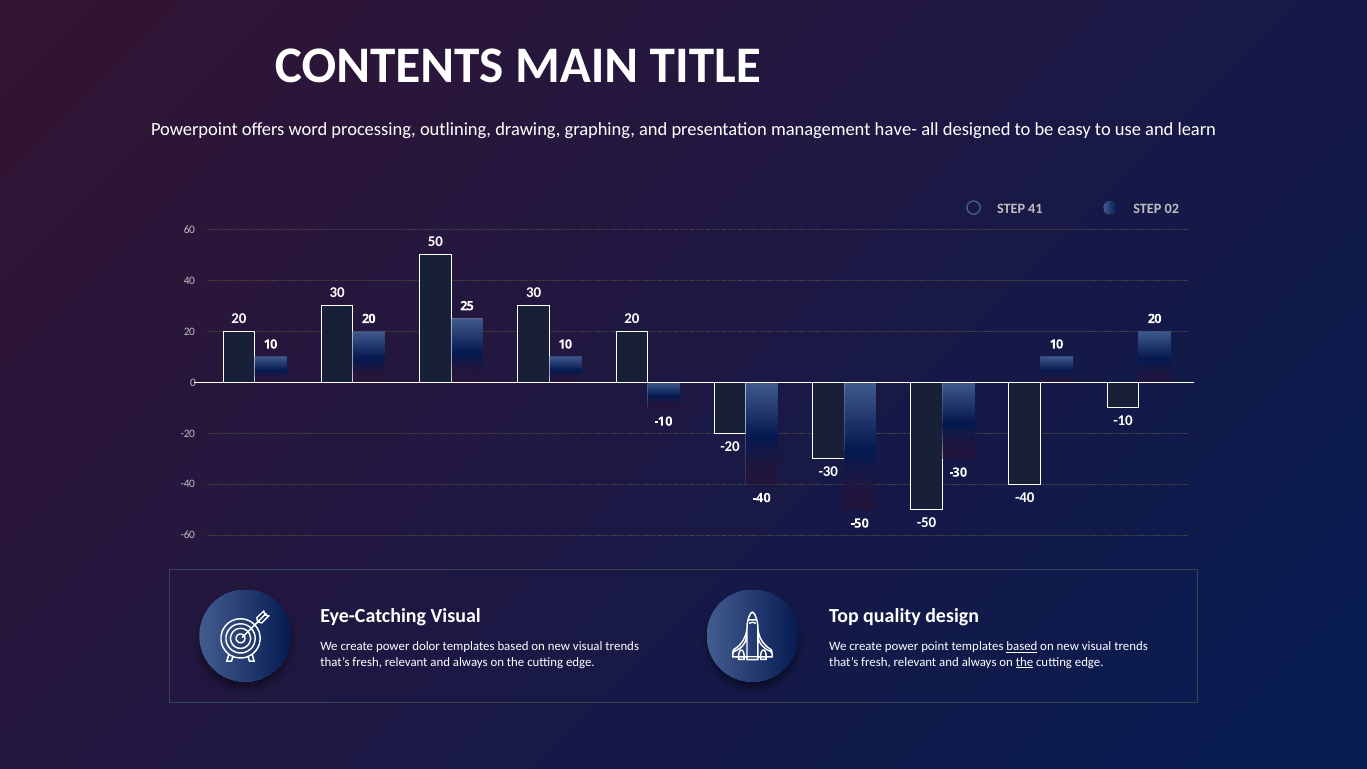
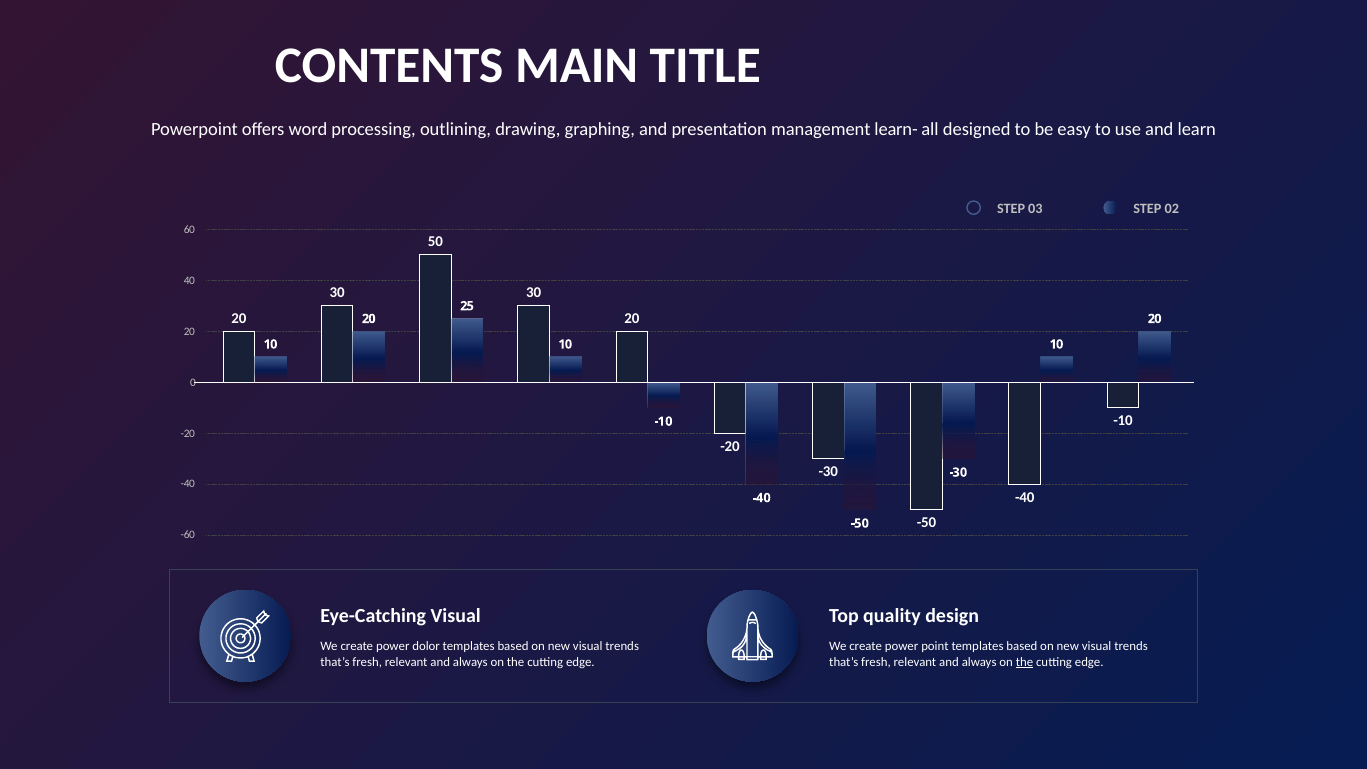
have-: have- -> learn- (896, 130)
41: 41 -> 03 (1035, 209)
based underline: present -> none (1022, 647)
